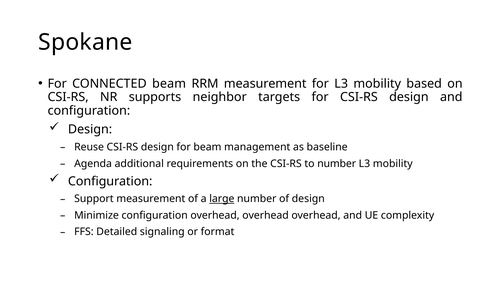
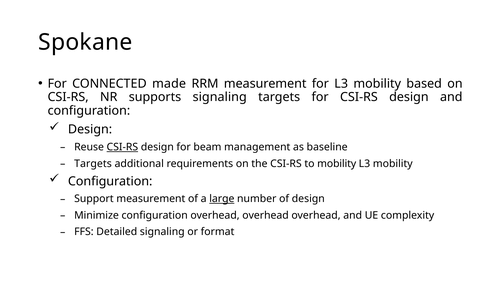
CONNECTED beam: beam -> made (169, 84)
supports neighbor: neighbor -> signaling (220, 97)
CSI-RS underline: none -> present (122, 147)
Agenda: Agenda -> Targets (93, 163)
to number: number -> mobility (337, 163)
